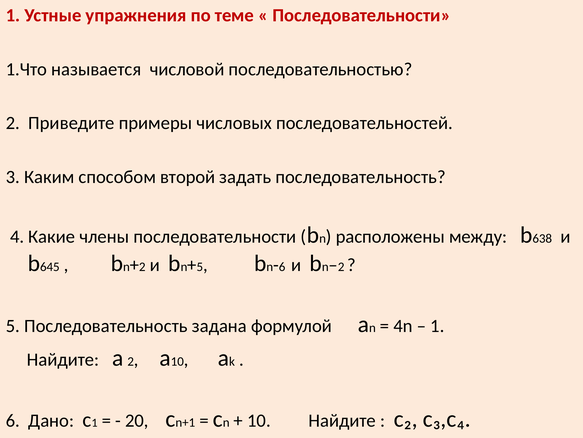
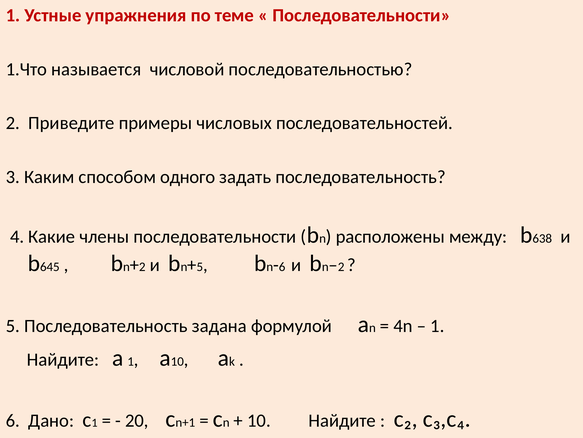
второй: второй -> одного (188, 177)
а 2: 2 -> 1 (131, 361)
